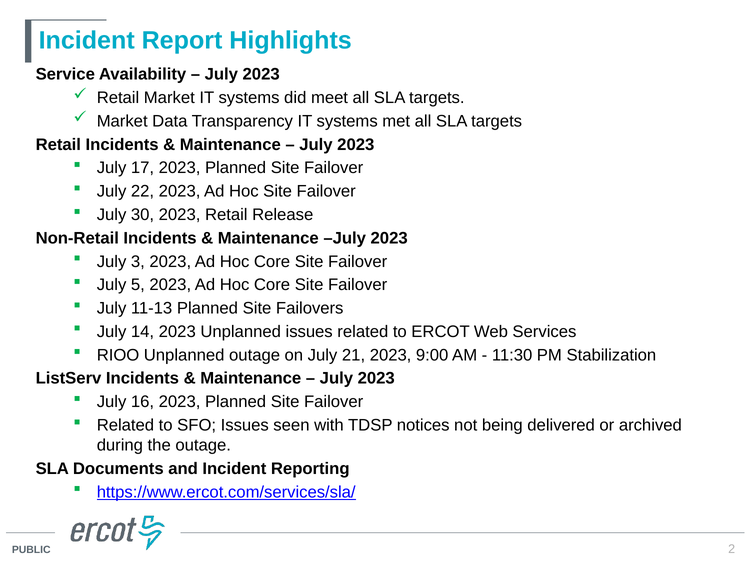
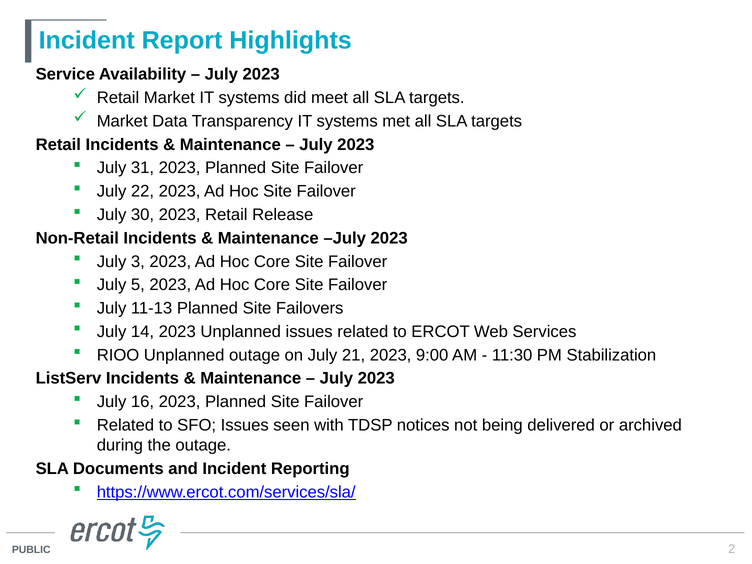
17: 17 -> 31 (143, 168)
